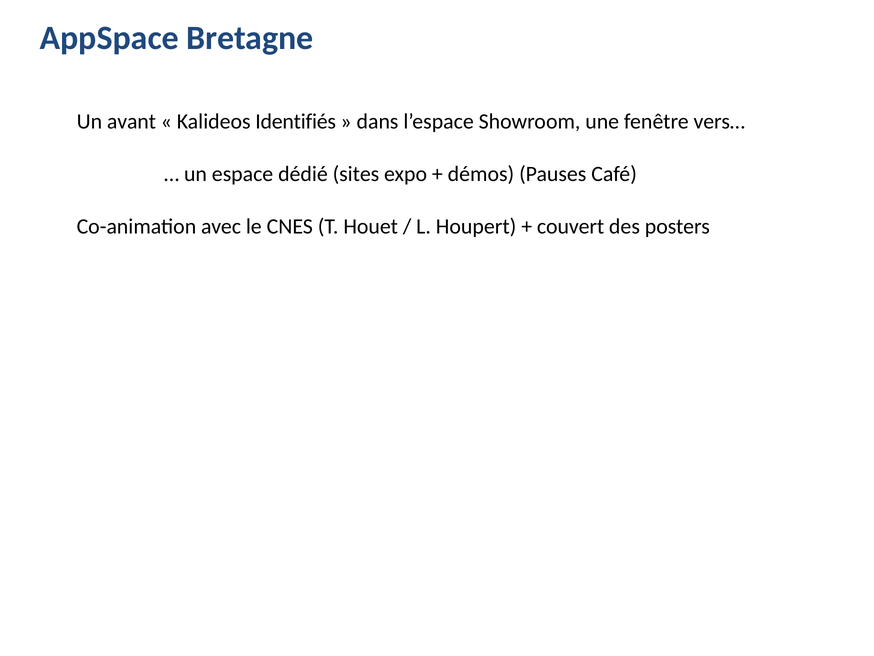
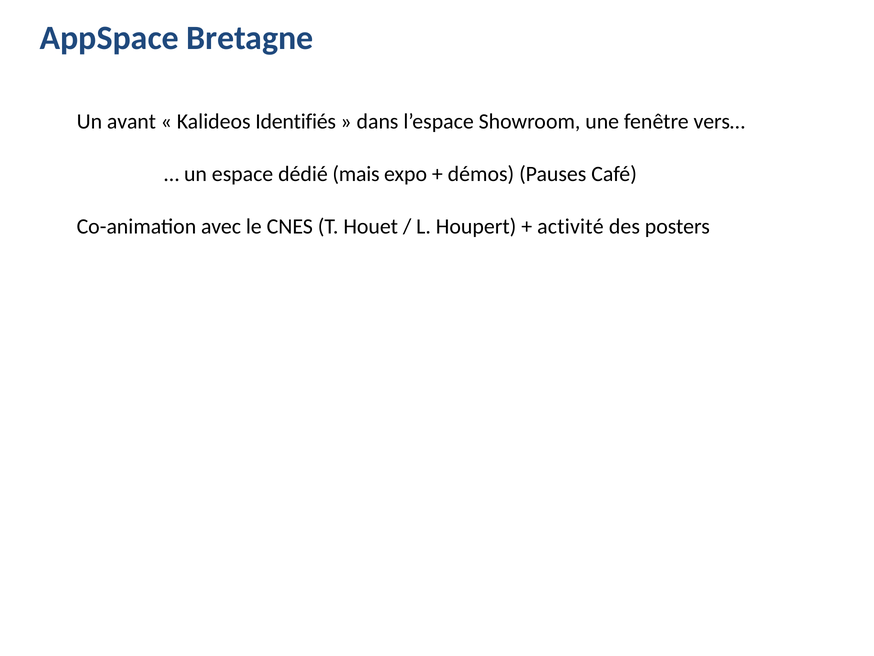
sites: sites -> mais (356, 174)
couvert: couvert -> activité (570, 226)
